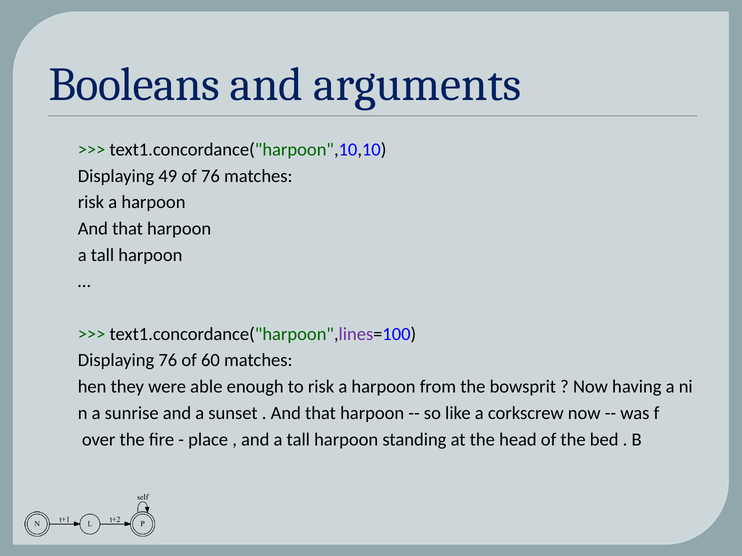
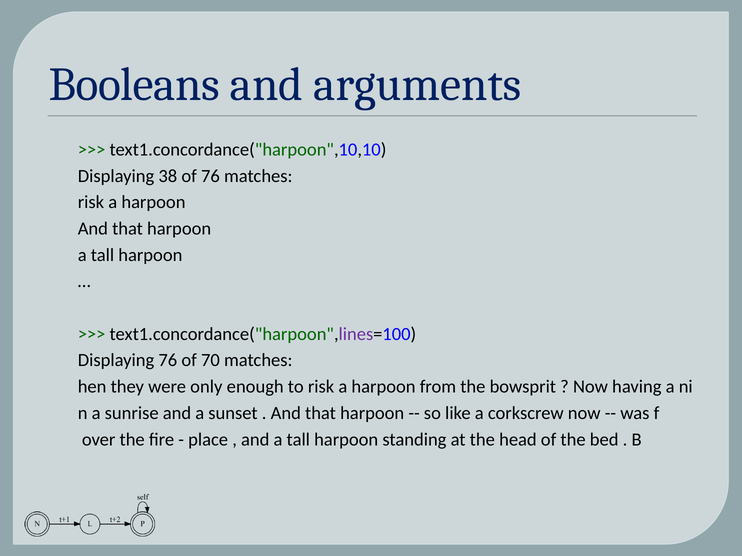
49: 49 -> 38 (168, 176)
60: 60 -> 70 (210, 361)
able: able -> only (206, 387)
